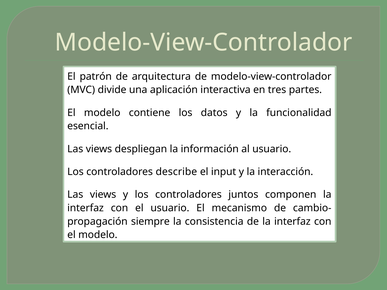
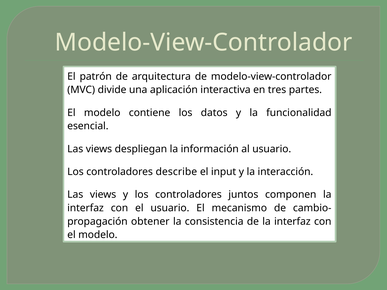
siempre: siempre -> obtener (150, 222)
